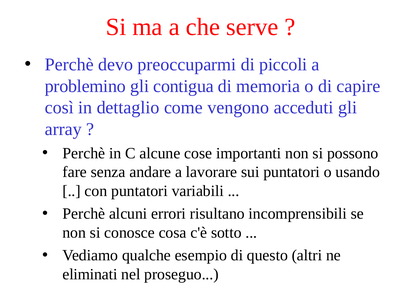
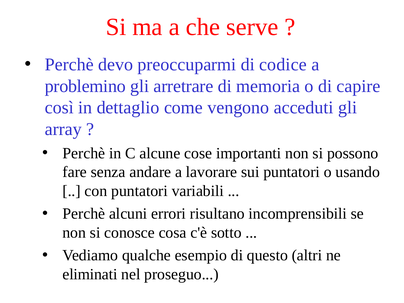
piccoli: piccoli -> codice (283, 65)
contigua: contigua -> arretrare (183, 86)
